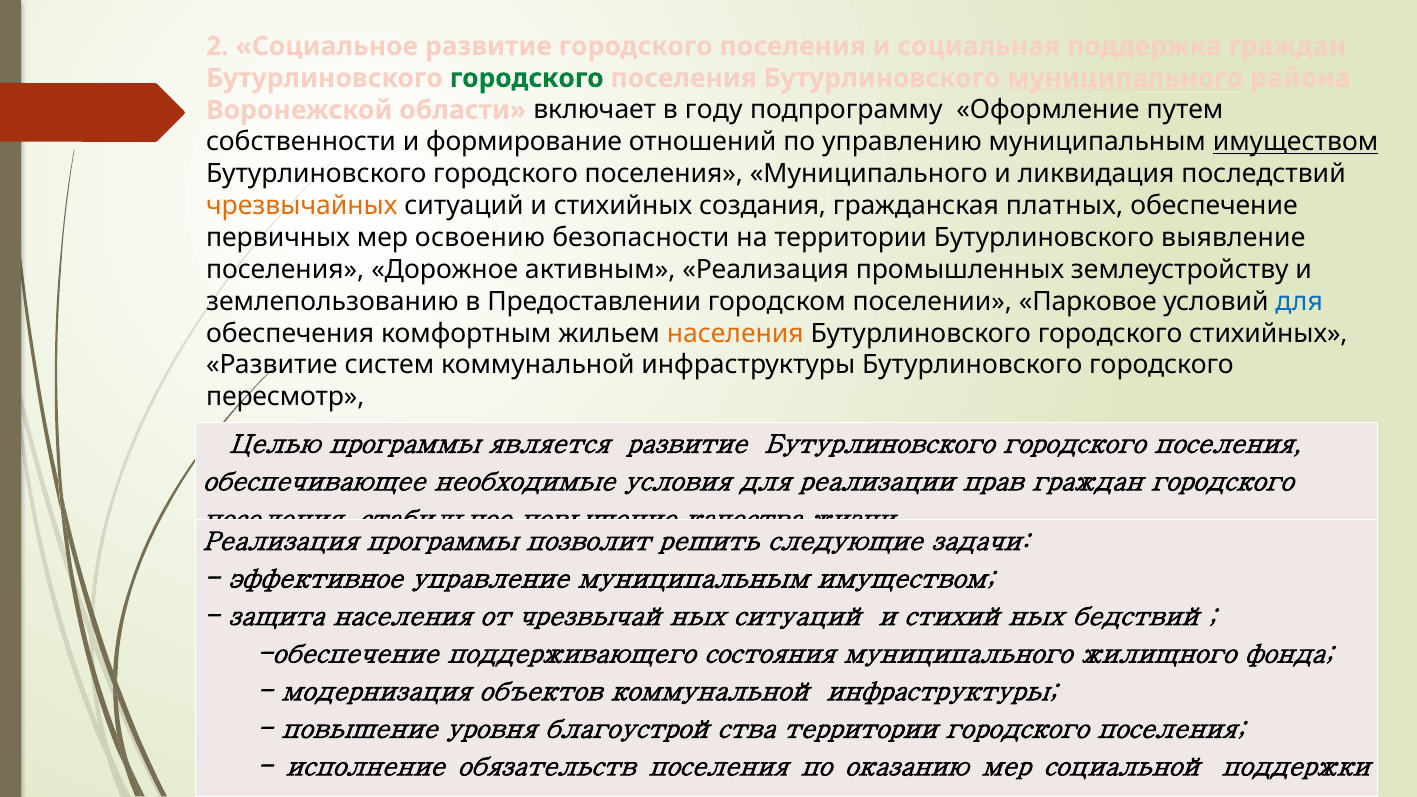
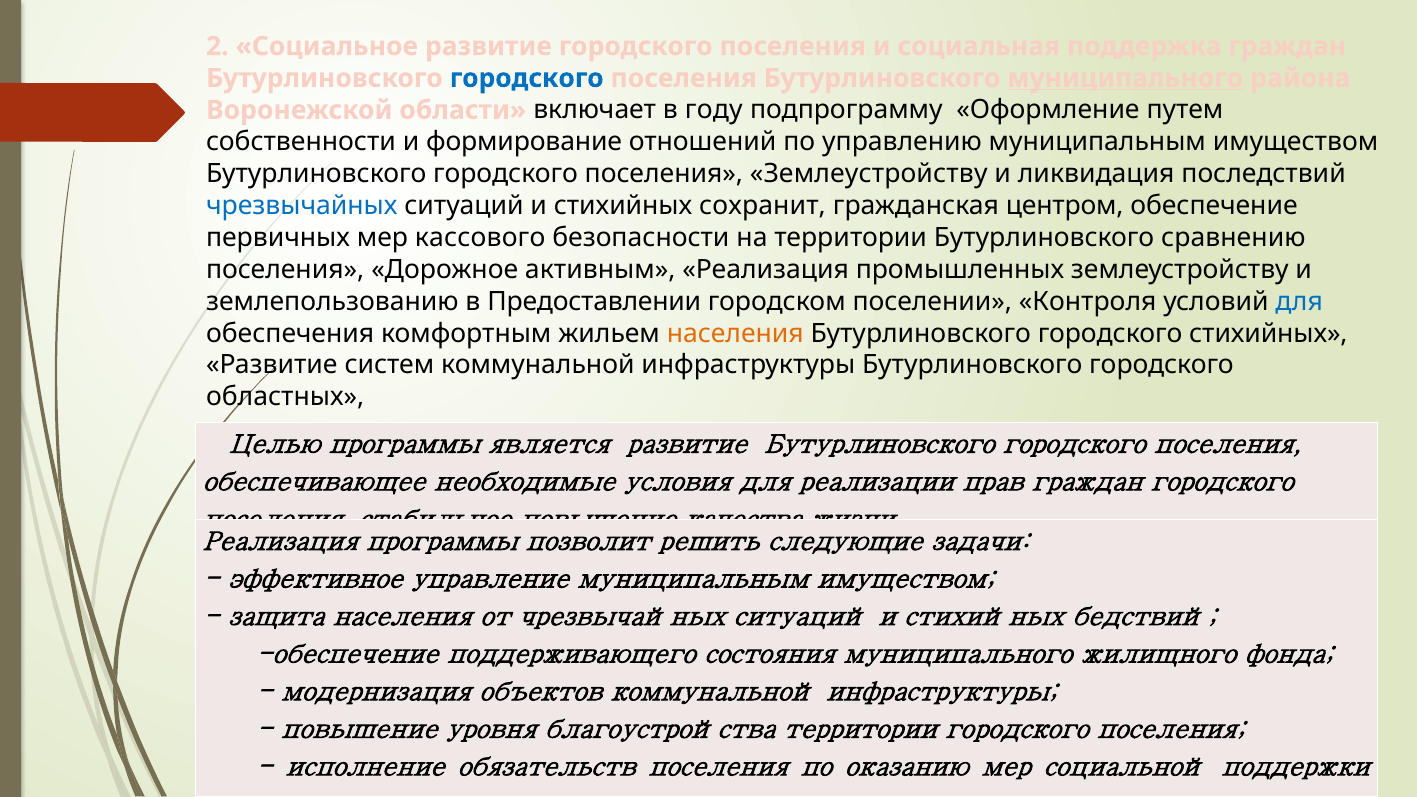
городского colour: green -> blue (527, 78)
имуществом underline: present -> none (1295, 142)
поселения Муниципального: Муниципального -> Землеустройству (869, 174)
чрезвычайных colour: orange -> blue (302, 206)
создания: создания -> сохранит (763, 206)
платных: платных -> центром (1065, 206)
освоению: освоению -> кассового (480, 238)
выявление: выявление -> сравнению (1233, 238)
Парковое: Парковое -> Контроля (1088, 301)
пересмотр: пересмотр -> областных (285, 397)
